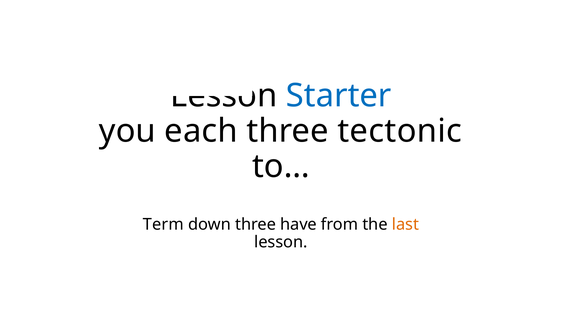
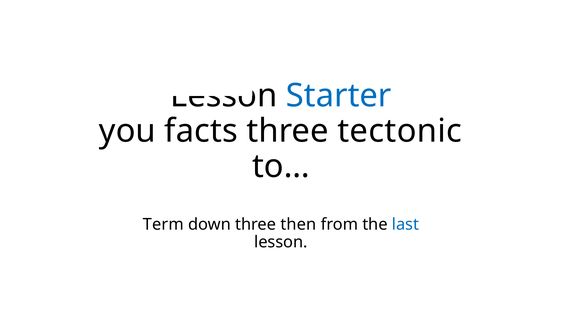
each: each -> facts (201, 131)
have: have -> then (298, 224)
last colour: orange -> blue (405, 224)
